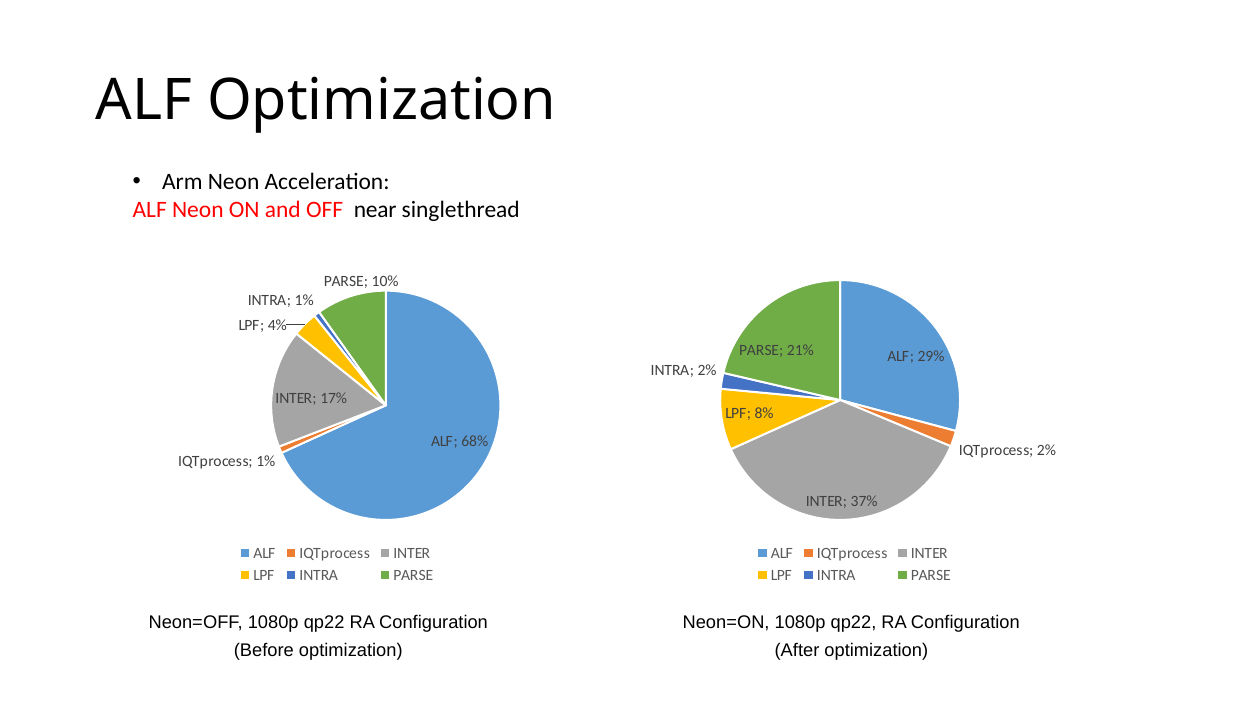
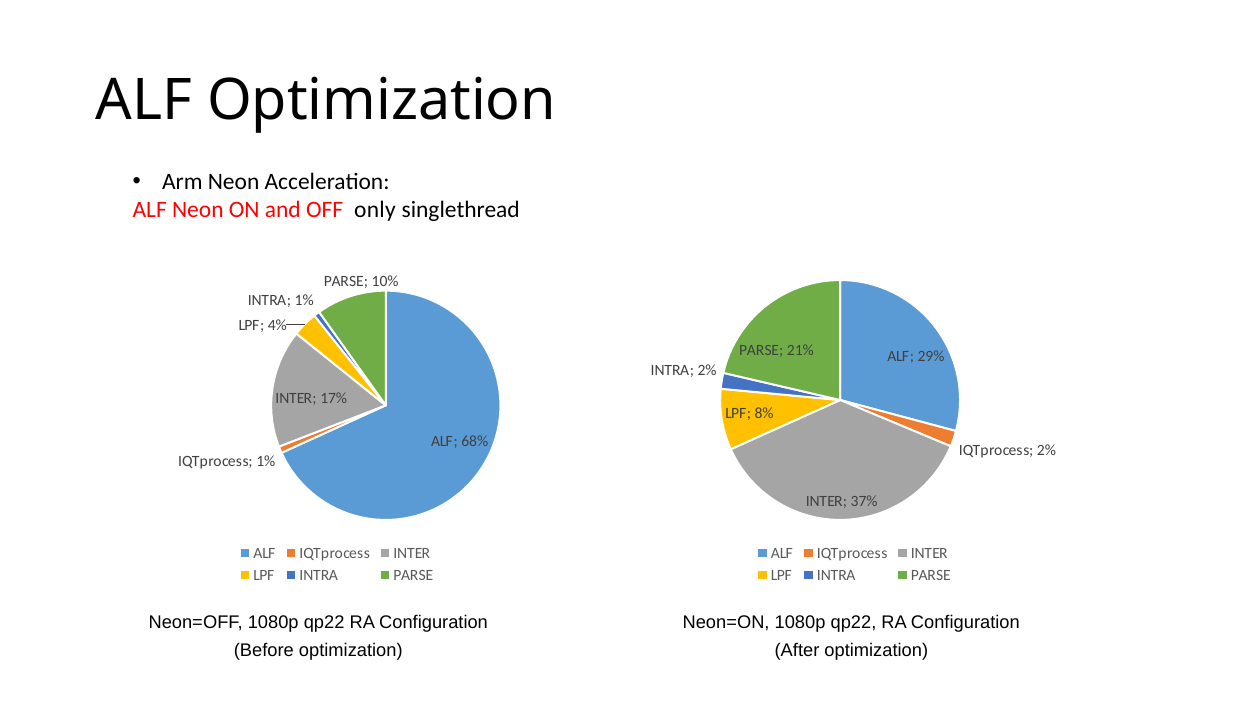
near: near -> only (375, 210)
